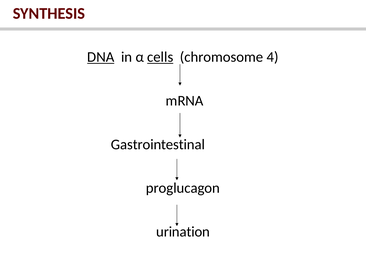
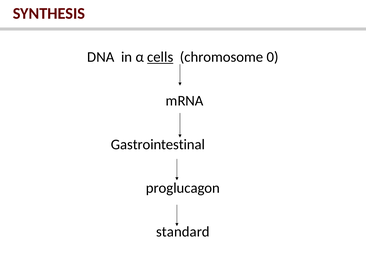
DNA underline: present -> none (101, 57)
4: 4 -> 0 (273, 57)
urination: urination -> standard (183, 231)
